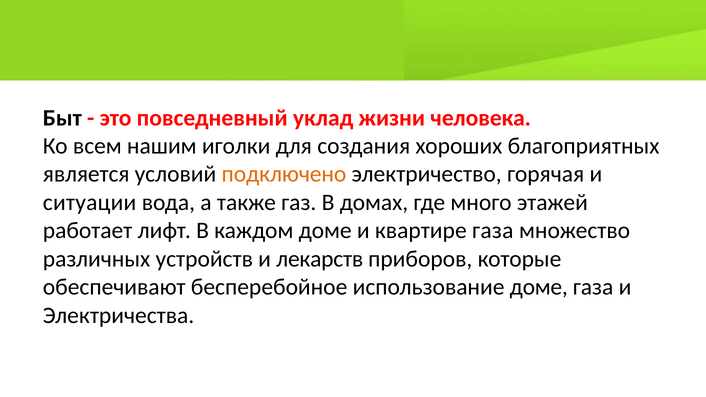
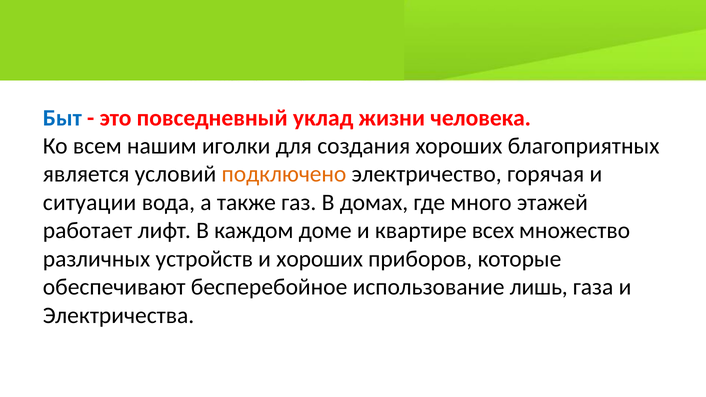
Быт colour: black -> blue (62, 118)
квартире газа: газа -> всех (493, 231)
и лекарств: лекарств -> хороших (320, 259)
использование доме: доме -> лишь (539, 287)
